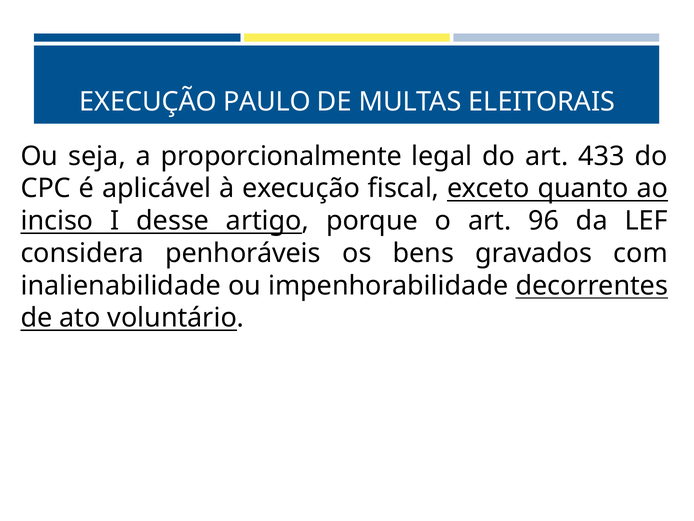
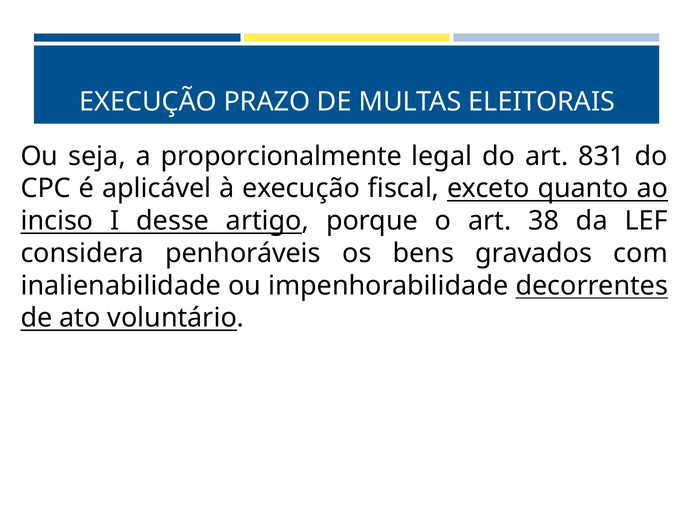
PAULO: PAULO -> PRAZO (267, 102)
433: 433 -> 831 (602, 156)
96: 96 -> 38 (544, 221)
